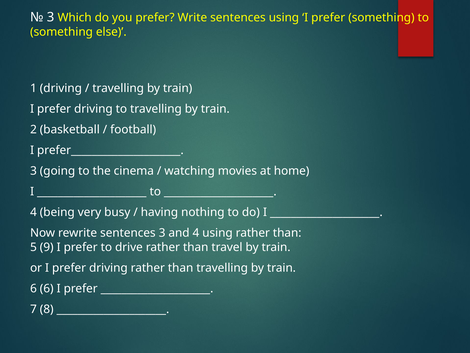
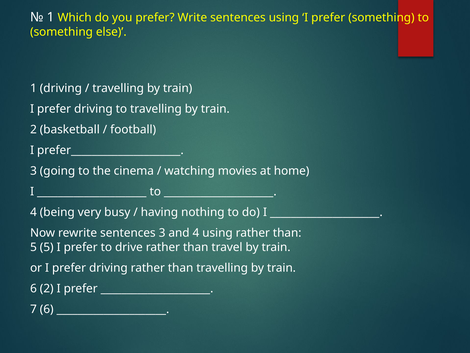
3: 3 -> 1 (51, 17)
5 9: 9 -> 5 (47, 247)
6 6: 6 -> 2 (47, 288)
7 8: 8 -> 6 (47, 309)
